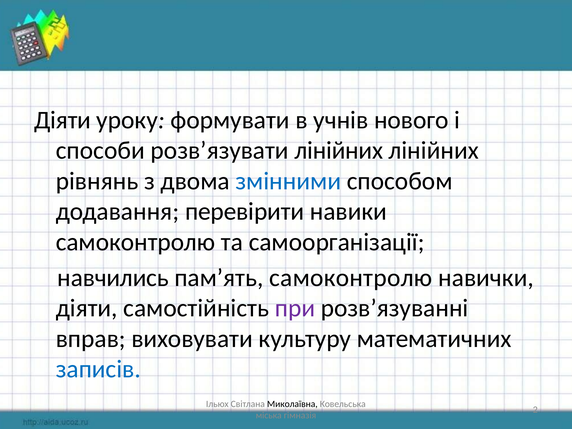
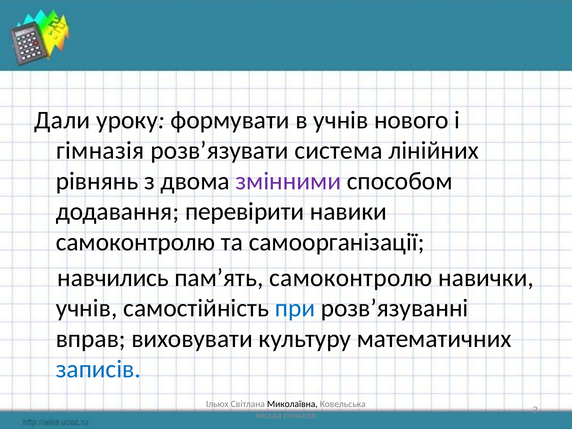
Діяти: Діяти -> Дали (62, 120)
способи: способи -> гімназія (100, 151)
розв’язувати лінійних: лінійних -> система (339, 151)
змінними colour: blue -> purple (288, 181)
діяти: діяти -> учнів (87, 308)
при colour: purple -> blue (295, 308)
